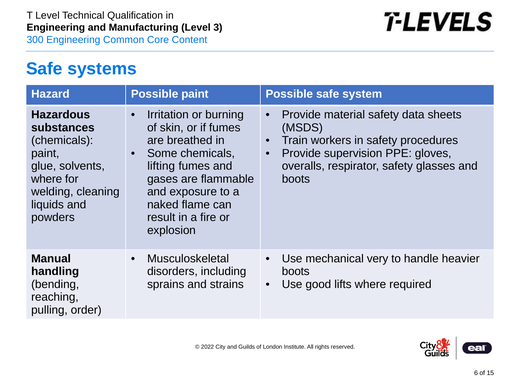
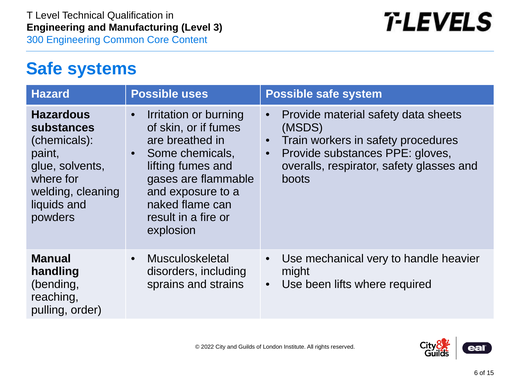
Possible paint: paint -> uses (195, 94)
Provide supervision: supervision -> substances (353, 153)
boots: boots -> might (296, 272)
good: good -> been (318, 284)
